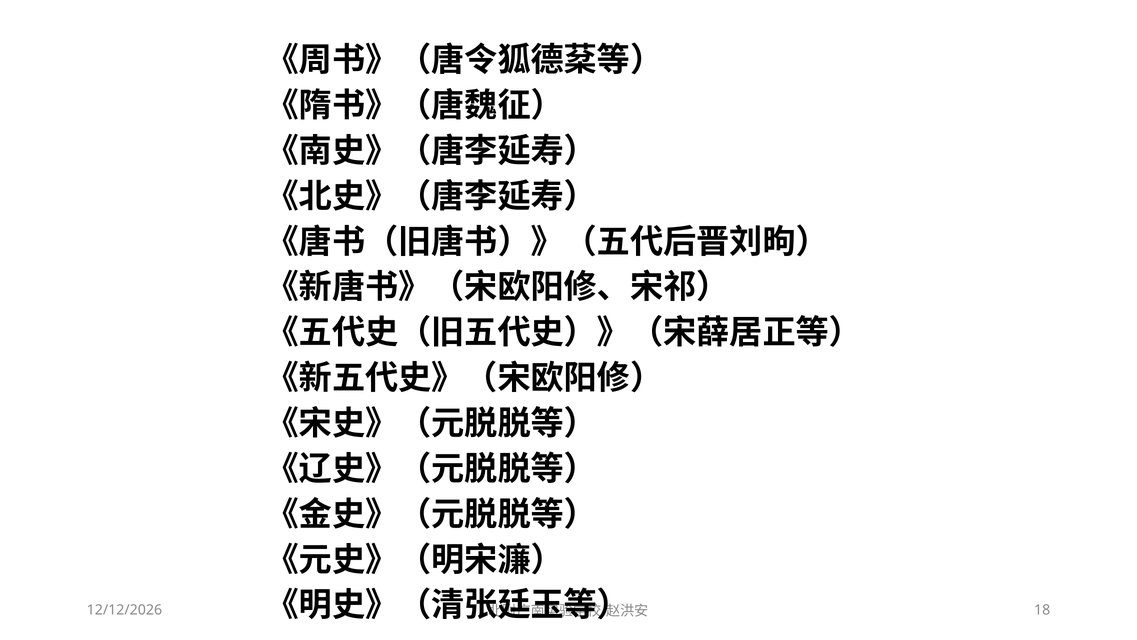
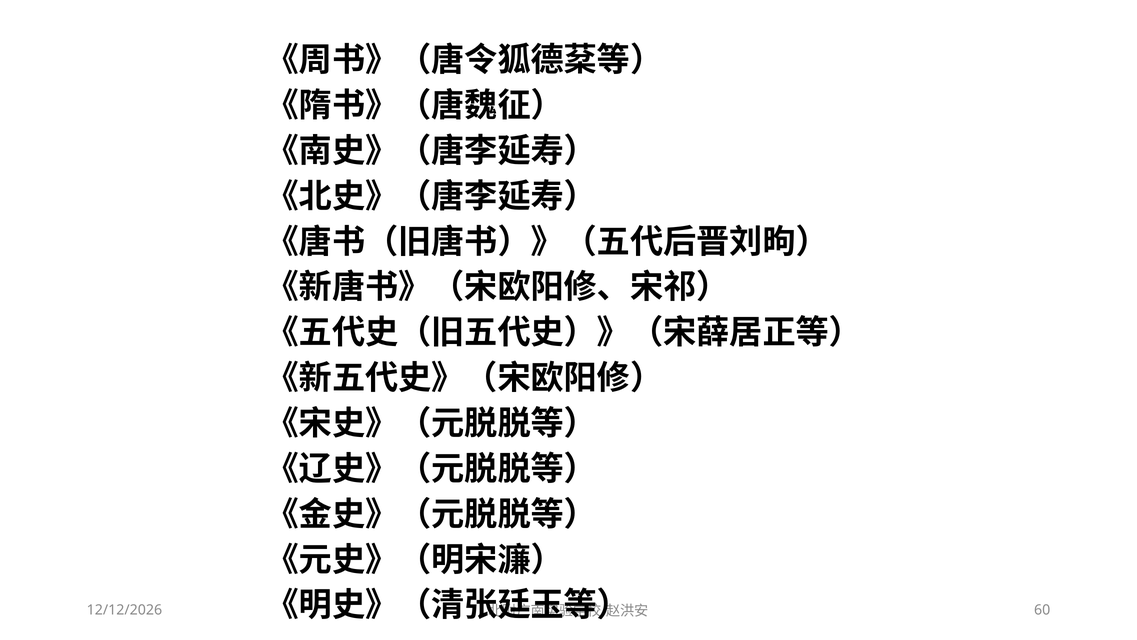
18: 18 -> 60 (1042, 610)
